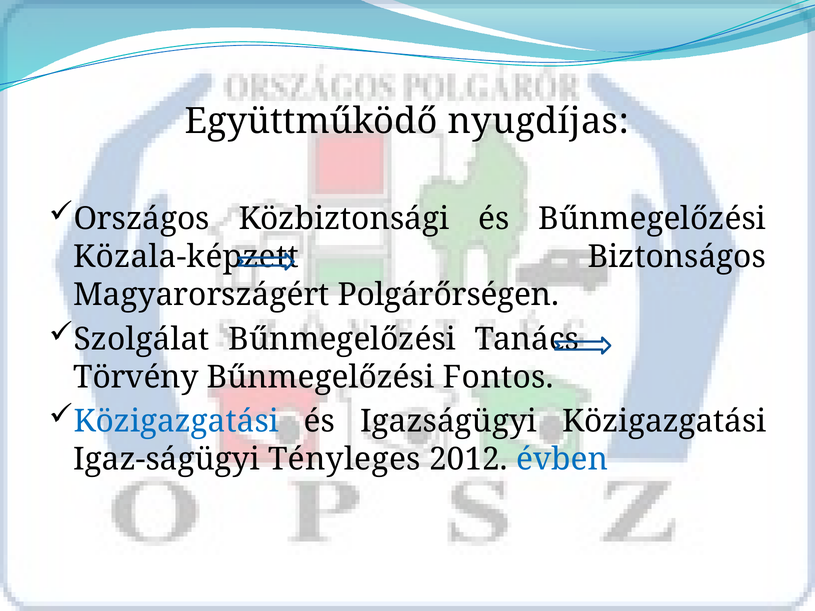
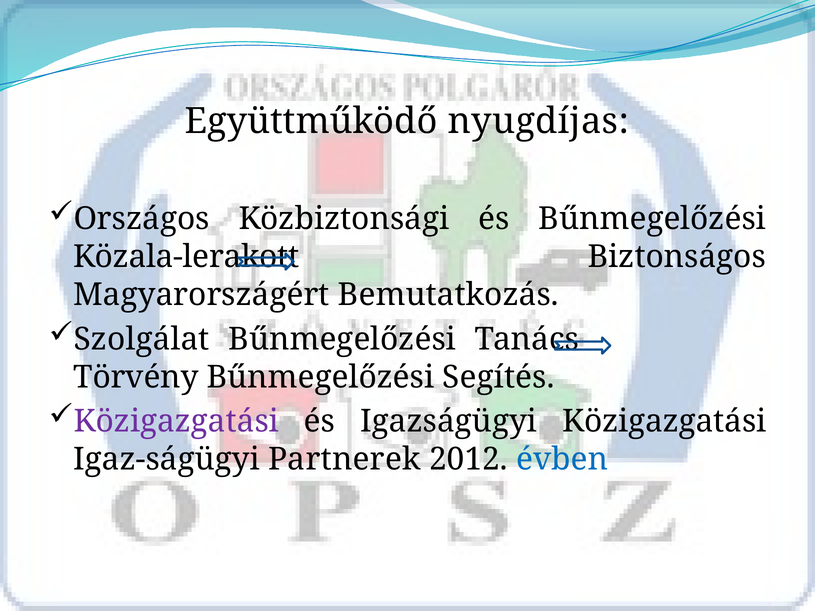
Közala-képzett: Közala-képzett -> Közala-lerakott (186, 257)
Polgárőrségen: Polgárőrségen -> Bemutatkozás (448, 295)
Fontos: Fontos -> Segítés (499, 377)
Közigazgatási colour: blue -> purple (176, 422)
Tényleges: Tényleges -> Partnerek (344, 460)
